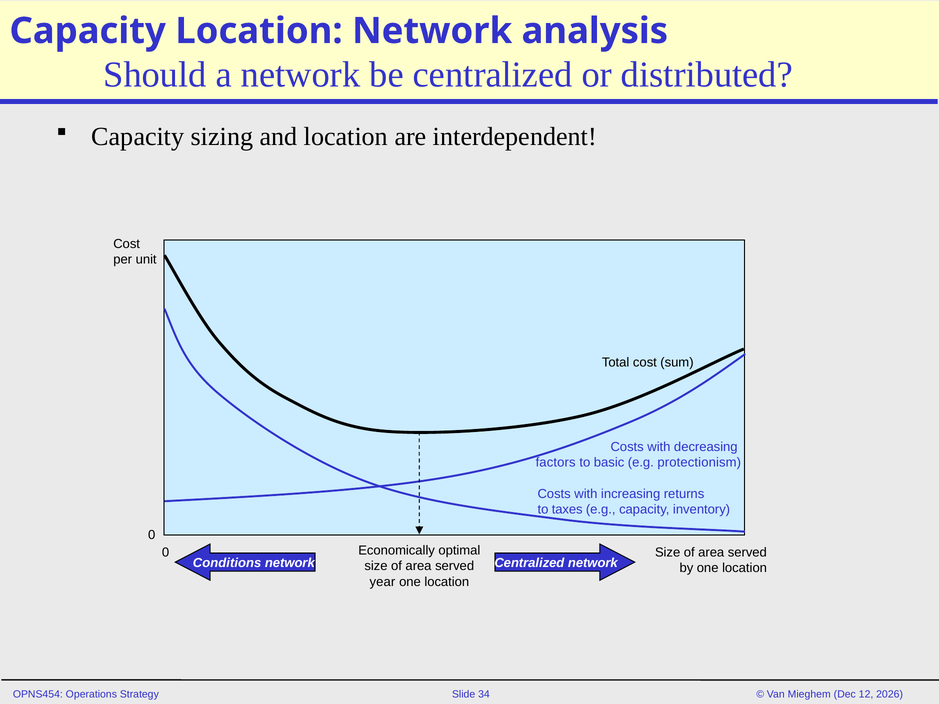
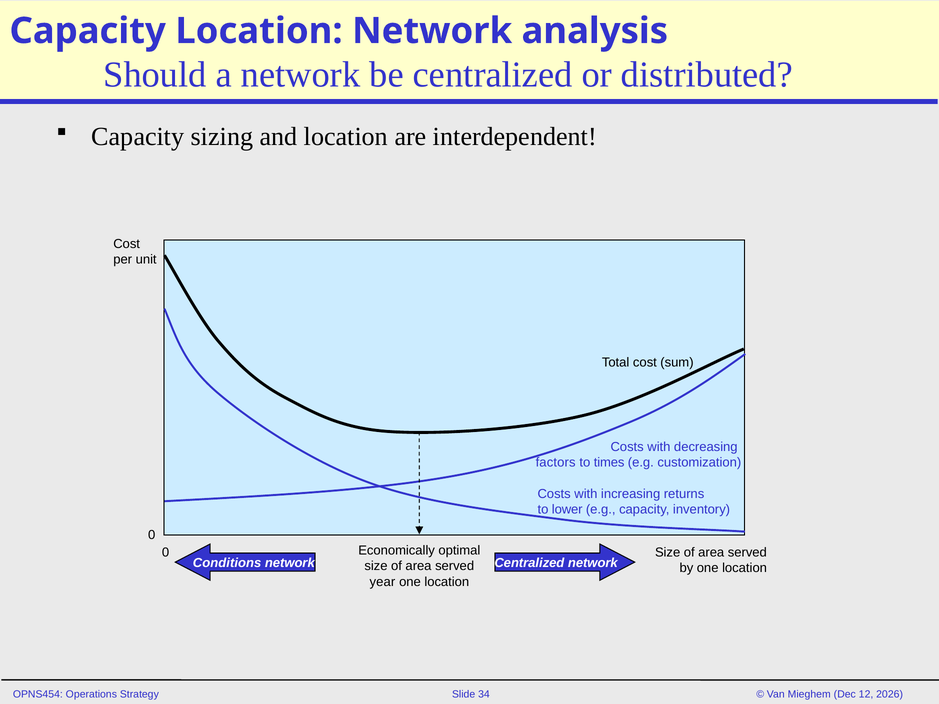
basic: basic -> times (609, 463)
protectionism: protectionism -> customization (699, 463)
taxes: taxes -> lower (567, 510)
